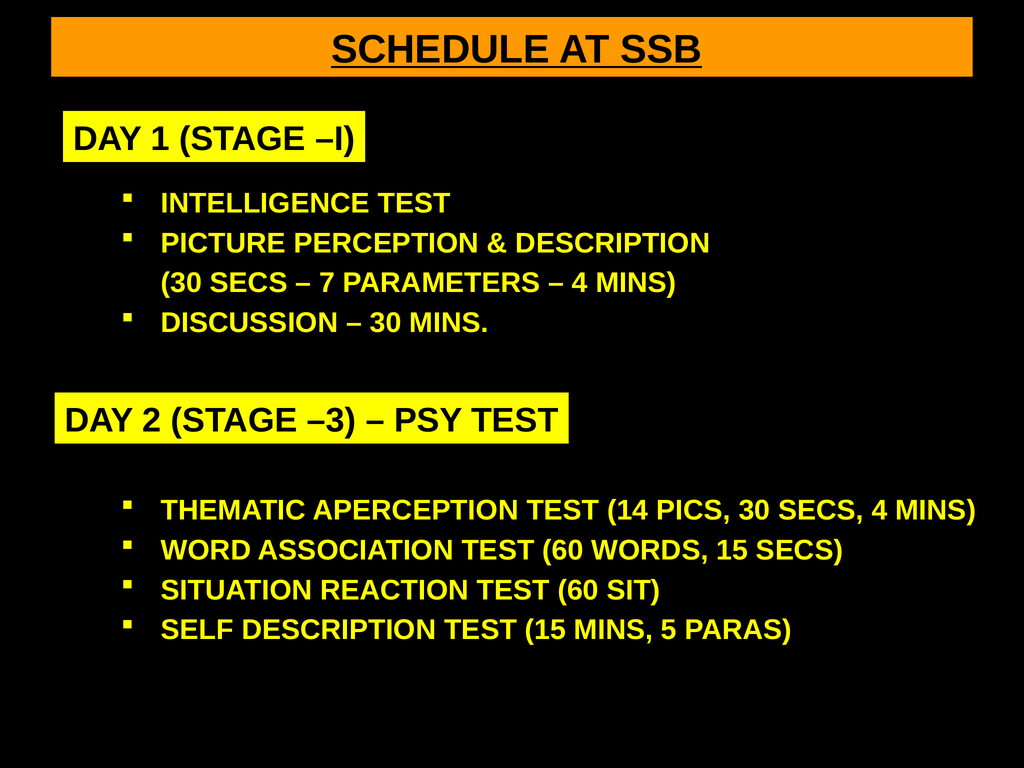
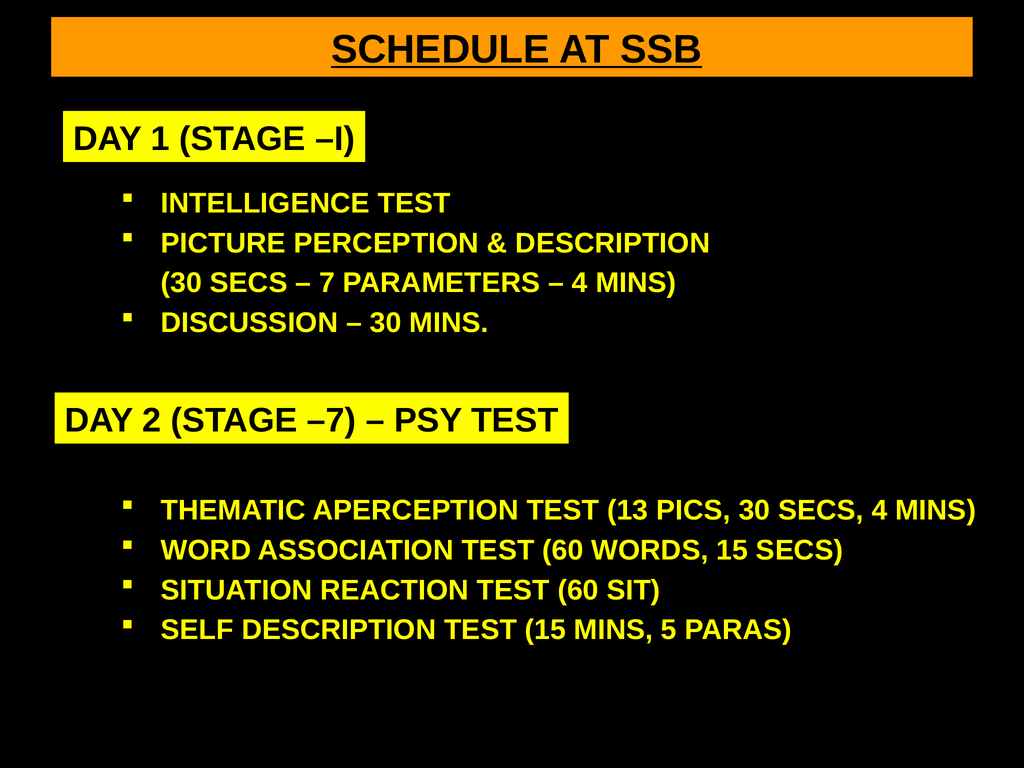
–3: –3 -> –7 (331, 420)
14: 14 -> 13 (628, 510)
